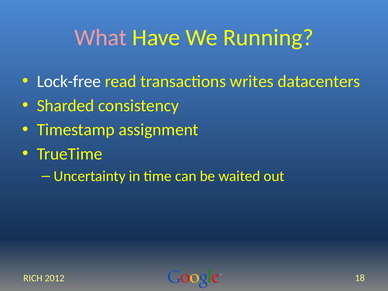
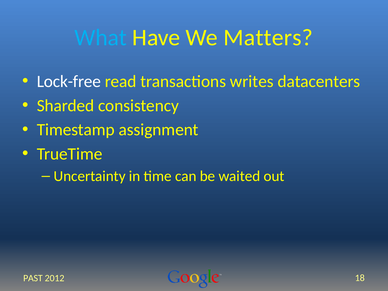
What colour: pink -> light blue (101, 38)
Running: Running -> Matters (268, 38)
RICH: RICH -> PAST (33, 278)
